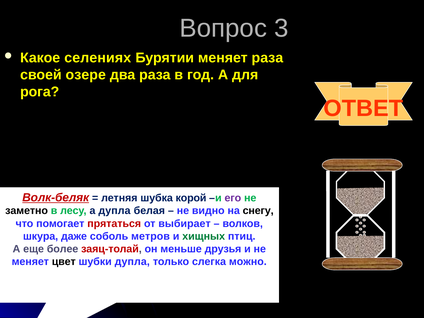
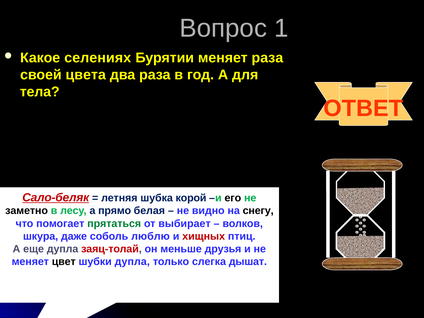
3: 3 -> 1 (281, 28)
озере: озере -> цвета (86, 75)
рога: рога -> тела (40, 92)
Волк-беляк: Волк-беляк -> Сало-беляк (56, 197)
его colour: purple -> black (233, 198)
а дупла: дупла -> прямо (115, 211)
прятаться colour: red -> green (114, 224)
метров: метров -> люблю (150, 236)
хищных colour: green -> red (204, 236)
еще более: более -> дупла (63, 249)
можно: можно -> дышат (248, 262)
